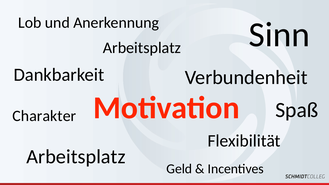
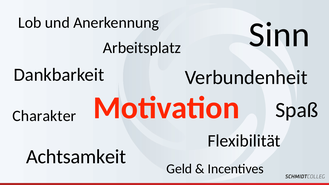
Arbeitsplatz: Arbeitsplatz -> Achtsamkeit (76, 157)
